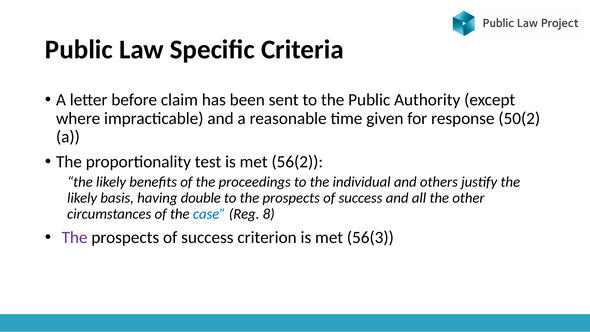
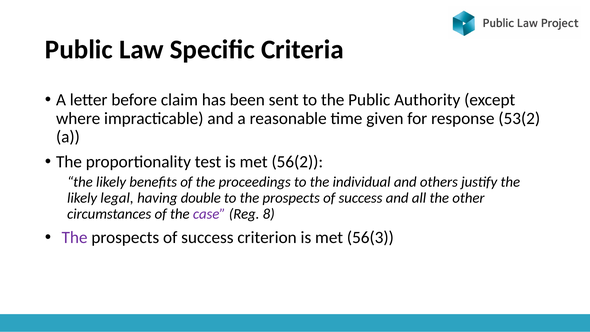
50(2: 50(2 -> 53(2 (519, 118)
basis: basis -> legal (117, 198)
case colour: blue -> purple (209, 214)
